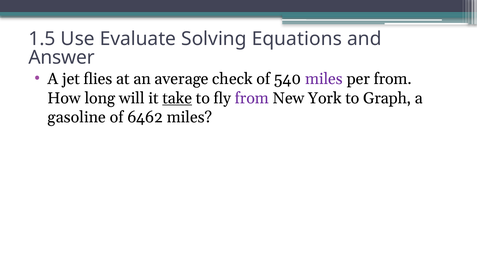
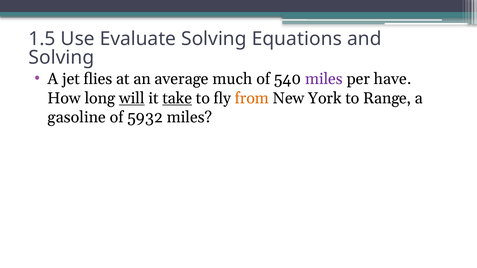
Answer: Answer -> Solving (61, 57)
check: check -> much (232, 79)
per from: from -> have (393, 79)
will underline: none -> present (132, 98)
from colour: purple -> orange (252, 98)
Graph: Graph -> Range (387, 98)
6462: 6462 -> 5932 (145, 117)
